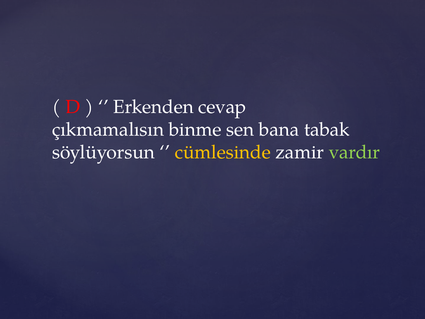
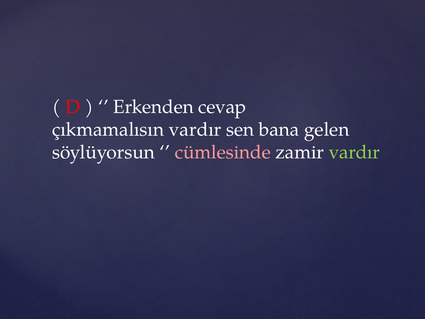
çıkmamalısın binme: binme -> vardır (195, 129)
tabak: tabak -> gelen (327, 129)
cümlesinde colour: yellow -> pink (223, 152)
